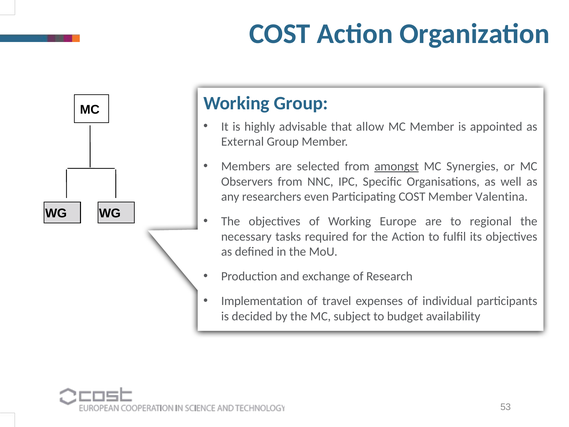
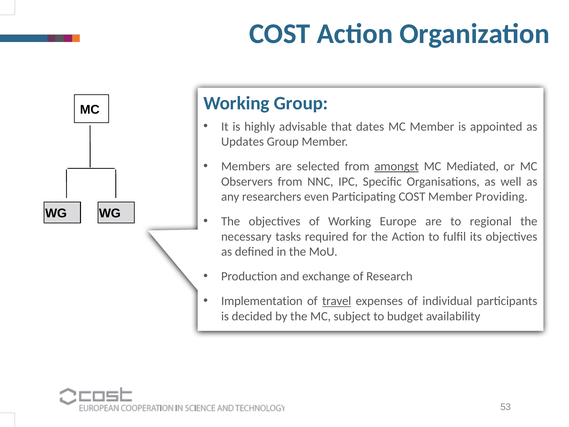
allow: allow -> dates (370, 126)
External: External -> Updates (243, 142)
Synergies: Synergies -> Mediated (473, 166)
Valentina: Valentina -> Providing (502, 197)
travel underline: none -> present (337, 301)
